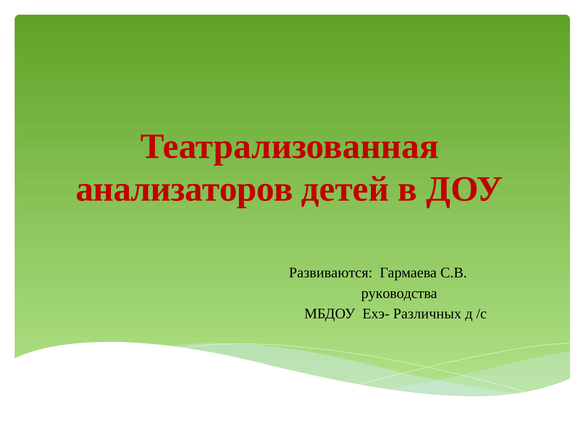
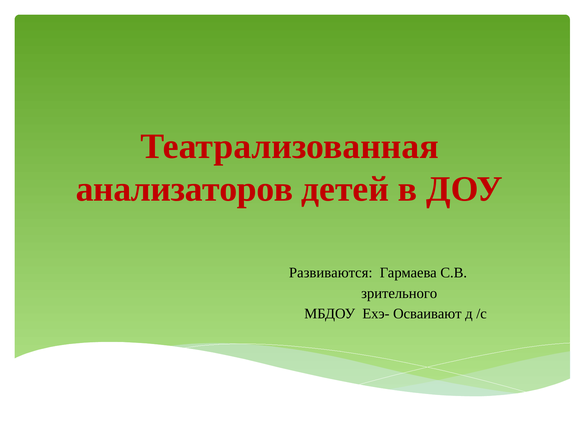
руководства: руководства -> зрительного (399, 293)
Различных: Различных -> Осваивают (427, 314)
